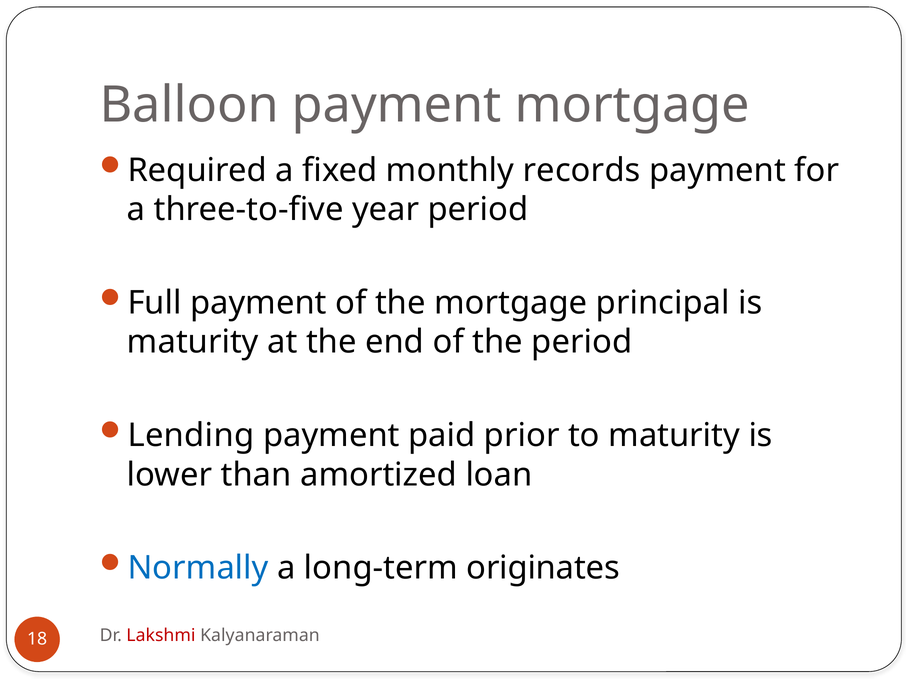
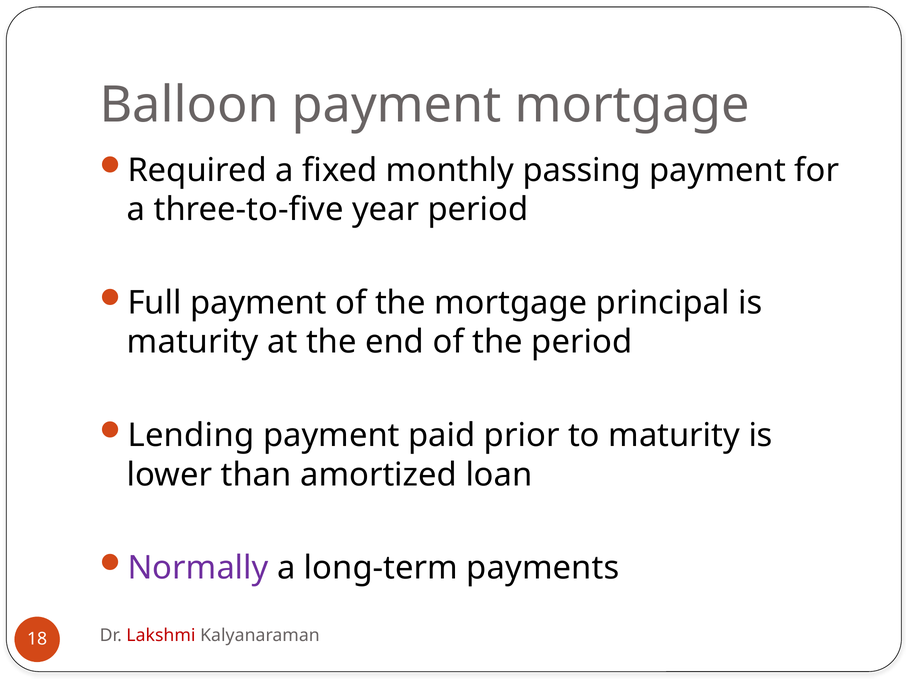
records: records -> passing (582, 170)
Normally colour: blue -> purple (198, 568)
originates: originates -> payments (543, 568)
